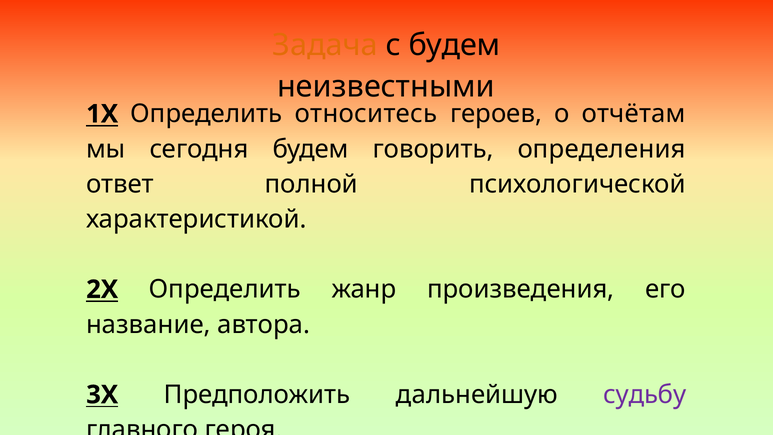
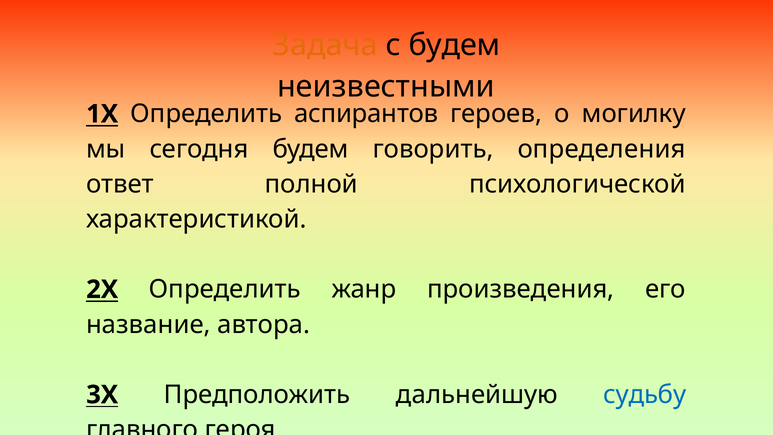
относитесь: относитесь -> аспирантов (366, 114)
отчётам: отчётам -> могилку (634, 114)
судьбу colour: purple -> blue (645, 395)
